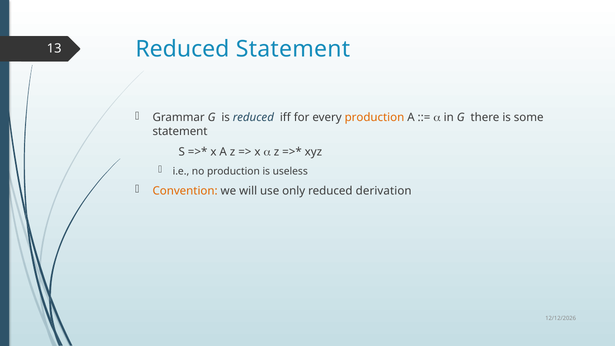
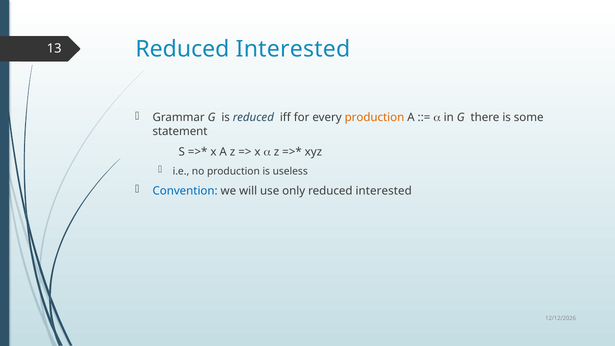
Statement: Statement -> Interested (293, 49)
Convention colour: orange -> blue (185, 191)
only reduced derivation: derivation -> interested (384, 191)
